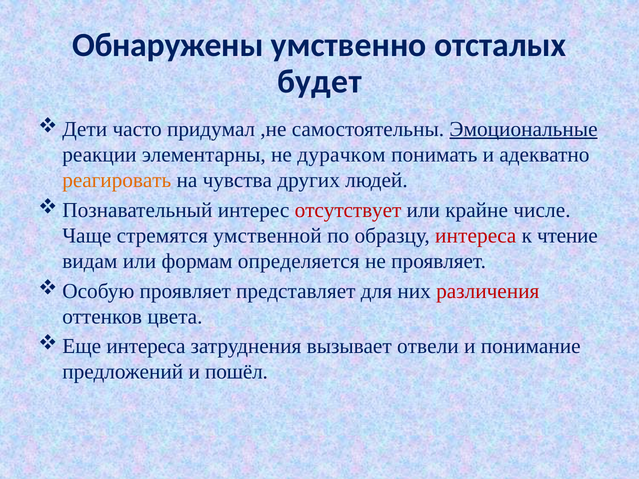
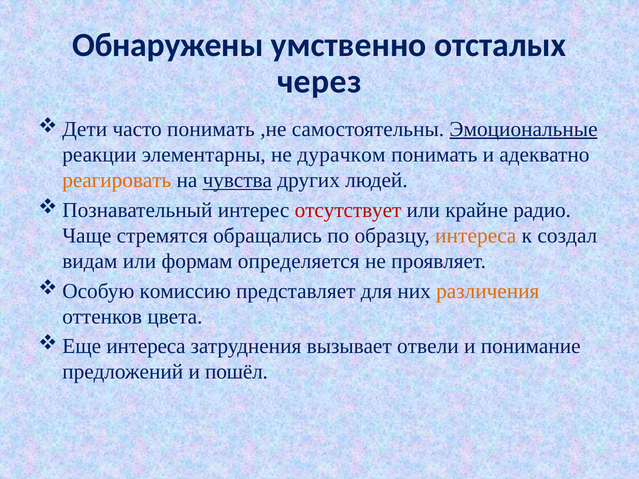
будет: будет -> через (319, 82)
часто придумал: придумал -> понимать (211, 129)
чувства underline: none -> present (237, 180)
числе: числе -> радио (542, 210)
умственной: умственной -> обращались (268, 236)
интереса colour: red -> orange (476, 236)
чтение: чтение -> создал (567, 236)
проявляет: проявляет -> комиссию (185, 291)
различения colour: red -> orange (488, 291)
